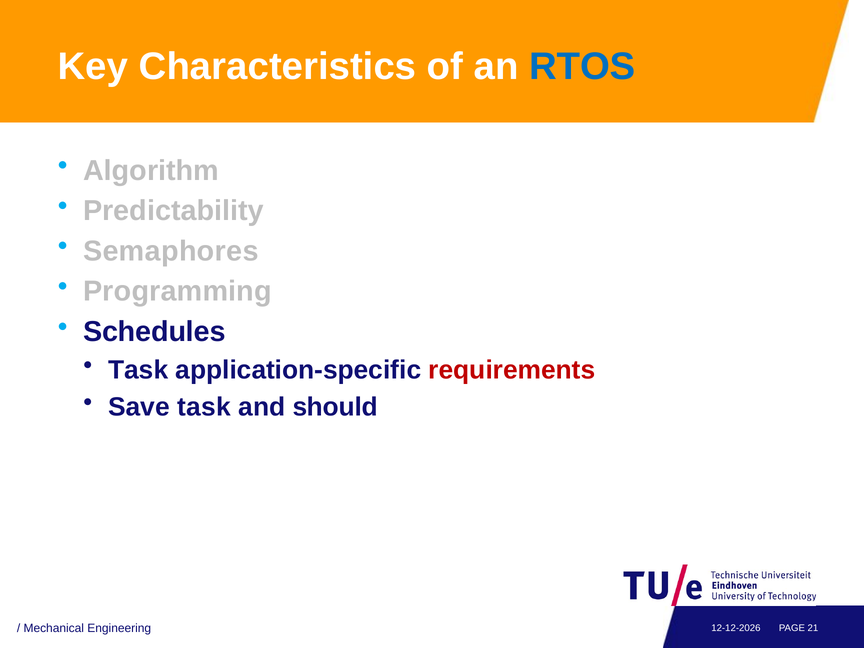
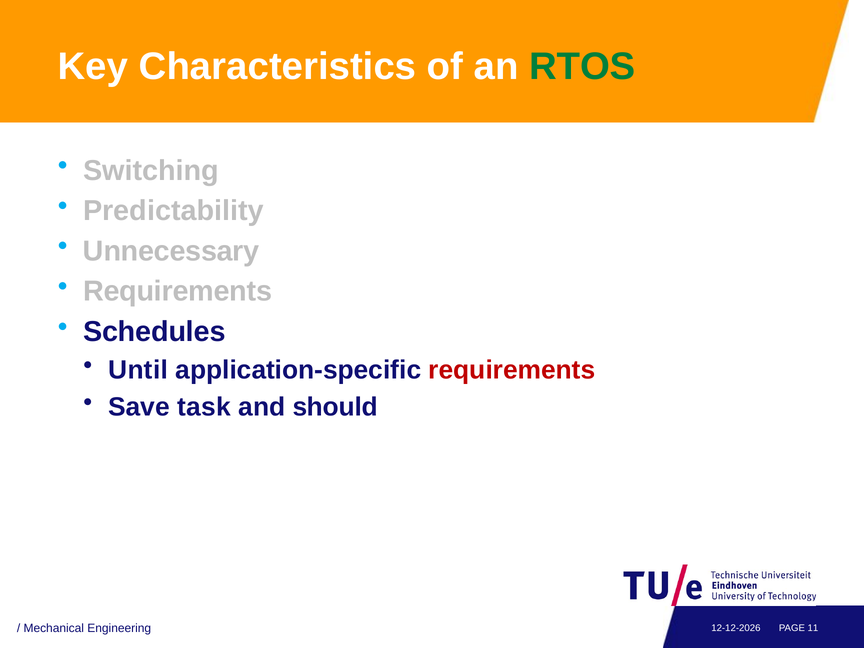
RTOS colour: blue -> green (582, 67)
Algorithm: Algorithm -> Switching (151, 171)
Semaphores: Semaphores -> Unnecessary (171, 251)
Programming: Programming -> Requirements (178, 291)
Task: Task -> Until (138, 370)
21: 21 -> 11 (813, 628)
